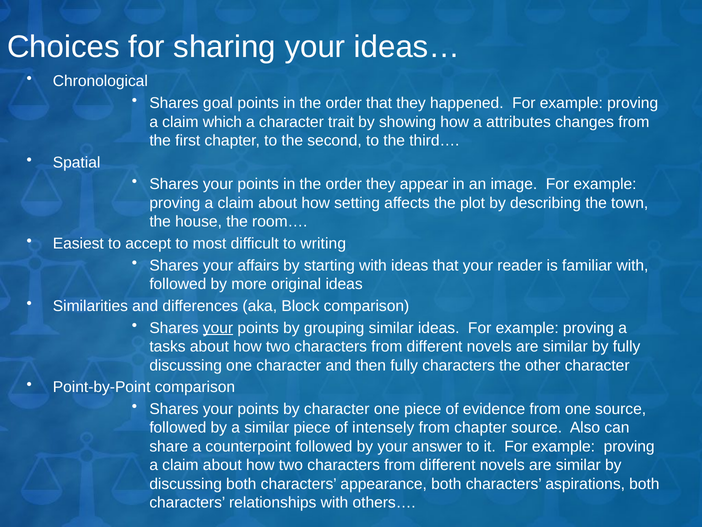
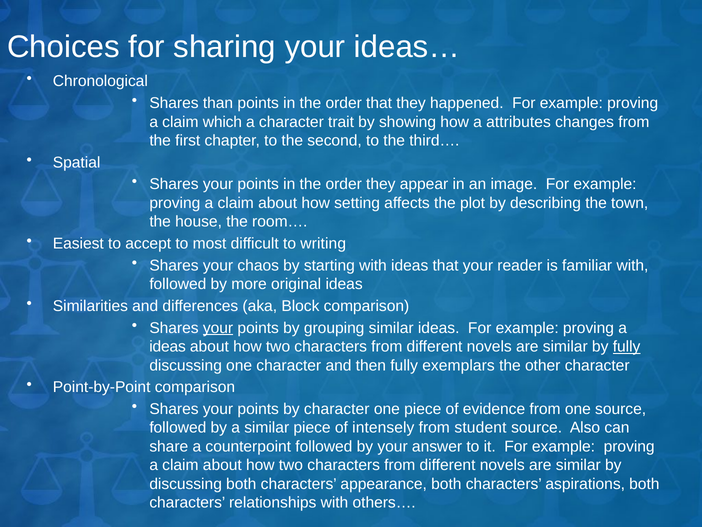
goal: goal -> than (218, 103)
affairs: affairs -> chaos (258, 265)
tasks: tasks -> ideas (168, 346)
fully underline: none -> present (627, 346)
fully characters: characters -> exemplars (459, 365)
from chapter: chapter -> student (480, 427)
